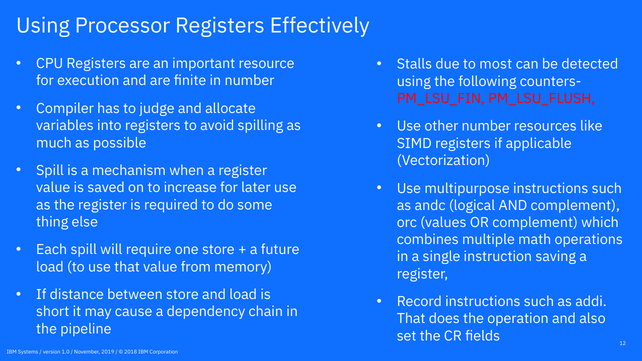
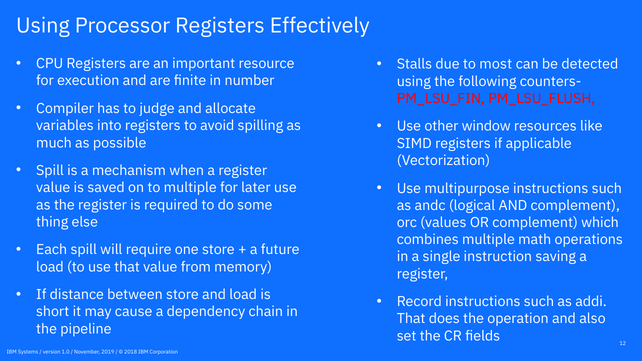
other number: number -> window (486, 126)
to increase: increase -> multiple (190, 188)
